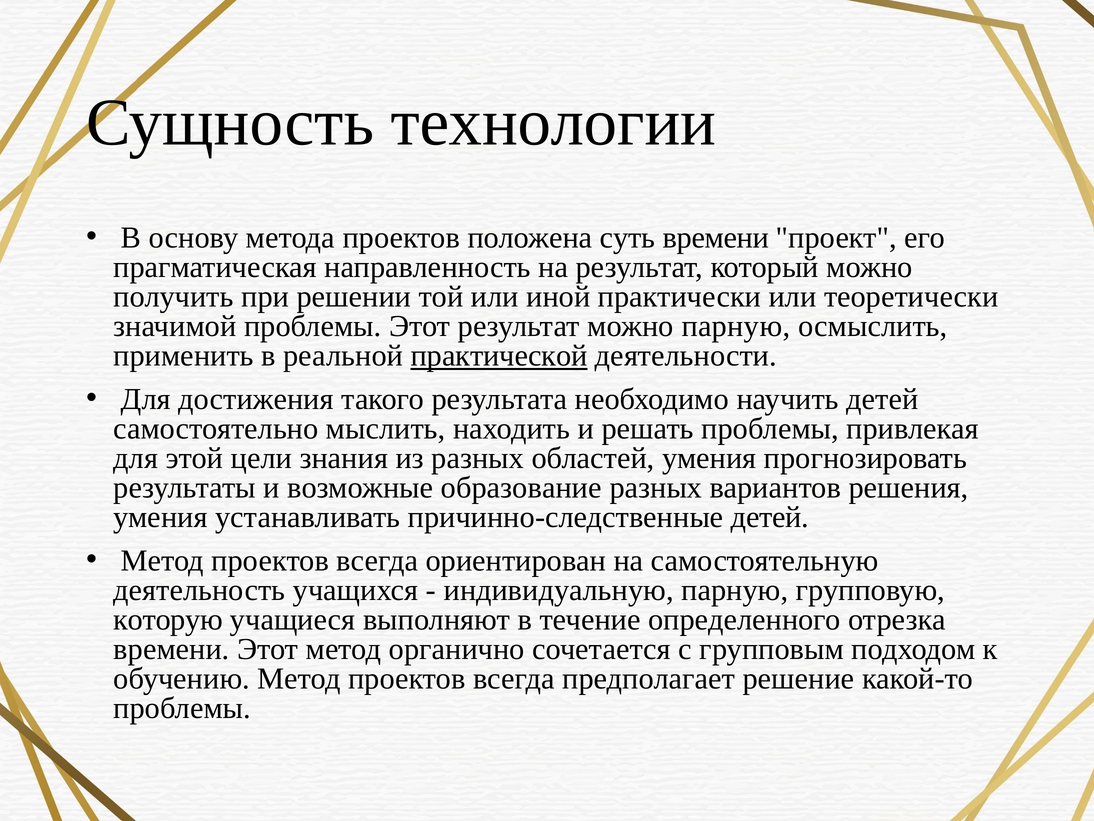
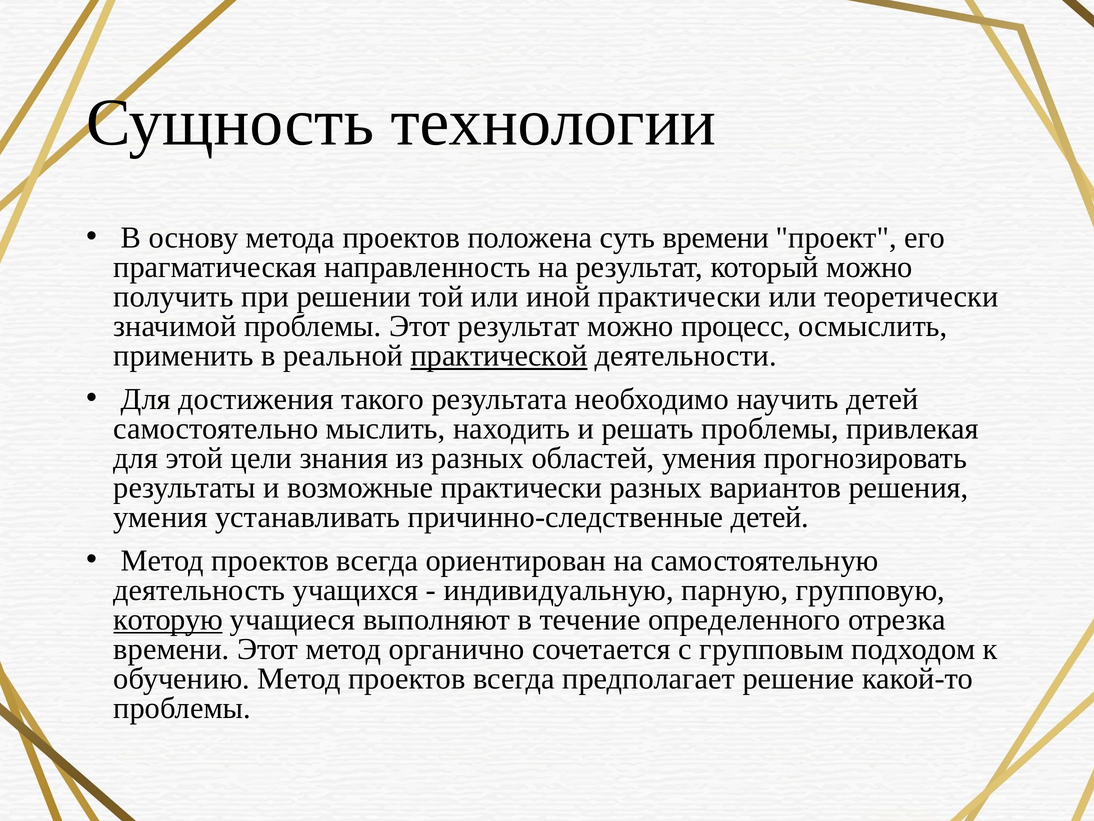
можно парную: парную -> процесс (736, 326)
возможные образование: образование -> практически (521, 488)
которую underline: none -> present (168, 619)
